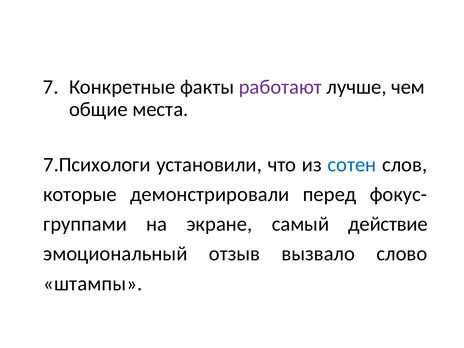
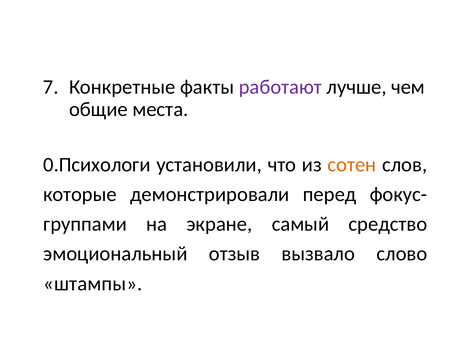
7.Психологи: 7.Психологи -> 0.Психологи (97, 165)
сотен colour: blue -> orange (352, 165)
действие: действие -> средство (388, 224)
